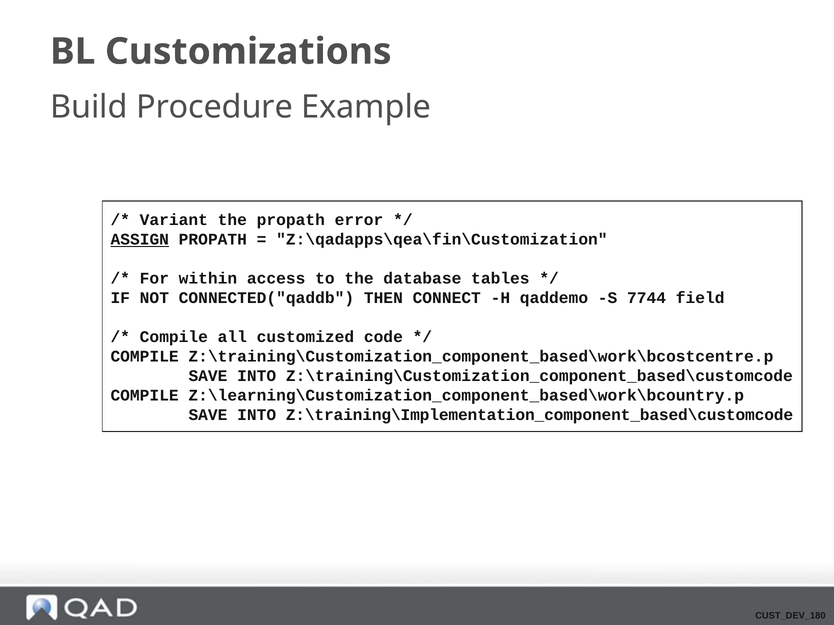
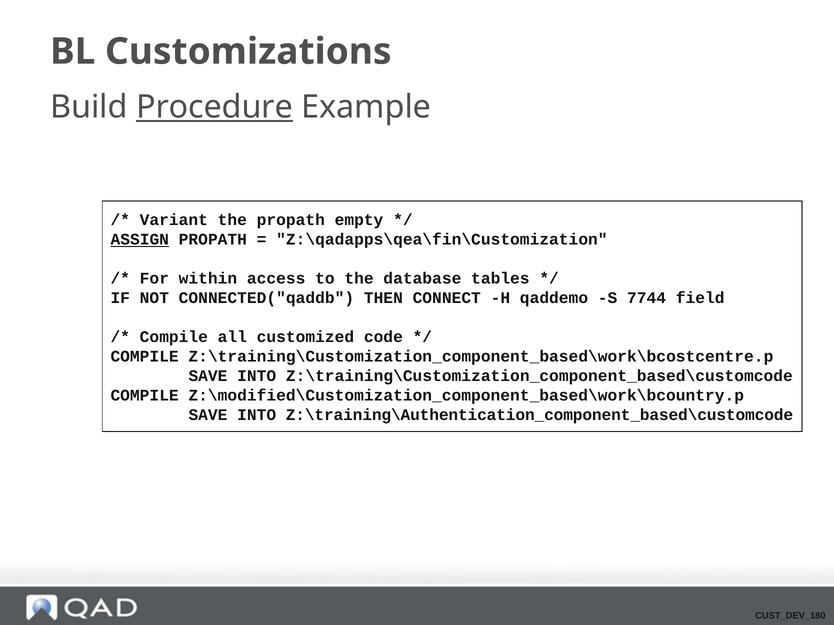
Procedure underline: none -> present (214, 107)
error: error -> empty (359, 220)
Z:\learning\Customization_component_based\work\bcountry.p: Z:\learning\Customization_component_based\work\bcountry.p -> Z:\modified\Customization_component_based\work\bcountry.p (466, 396)
Z:\training\Implementation_component_based\customcode: Z:\training\Implementation_component_based\customcode -> Z:\training\Authentication_component_based\customcode (539, 415)
